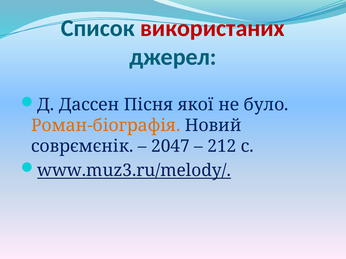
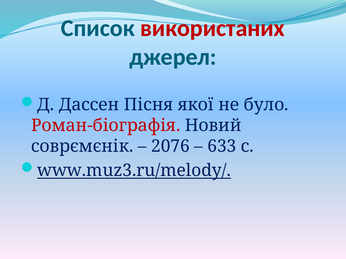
Роман-біографія colour: orange -> red (106, 126)
2047: 2047 -> 2076 (170, 147)
212: 212 -> 633 (222, 147)
